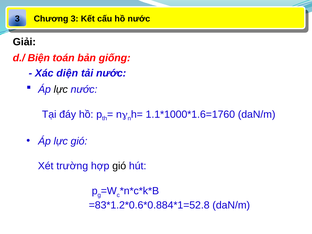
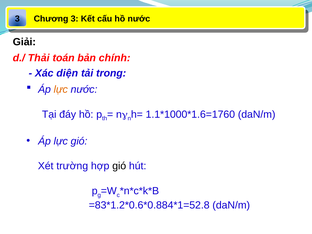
Biện: Biện -> Thải (39, 58)
giống: giống -> chính (115, 58)
tải nước: nước -> trong (111, 73)
lực colour: black -> orange (61, 89)
